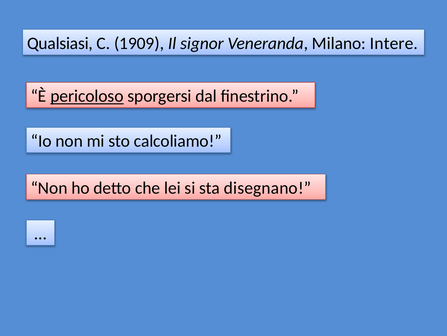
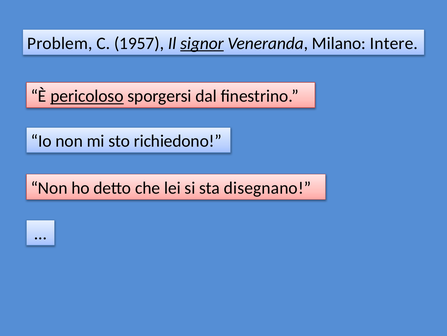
Qualsiasi: Qualsiasi -> Problem (60, 43)
1909: 1909 -> 1957 (139, 43)
signor underline: none -> present (202, 43)
calcoliamo: calcoliamo -> richiedono (178, 141)
